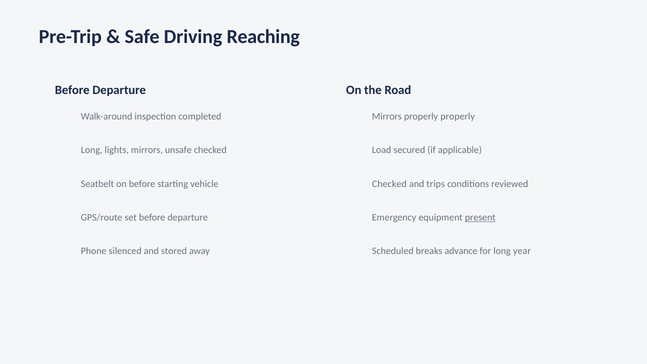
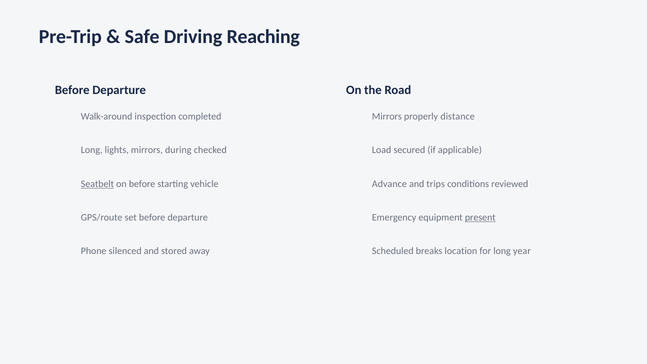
properly properly: properly -> distance (458, 116)
unsafe: unsafe -> during (178, 150)
Seatbelt underline: none -> present (97, 184)
Checked: Checked -> Advance (389, 184)
advance: advance -> location (461, 251)
